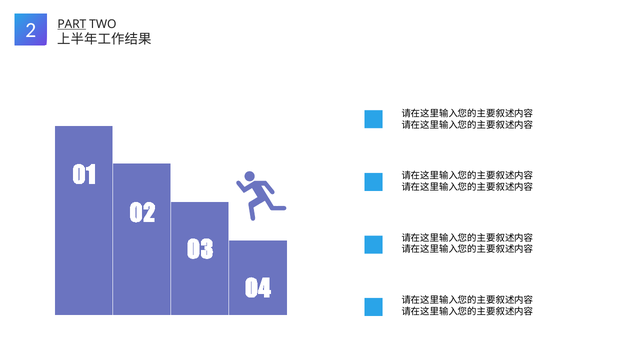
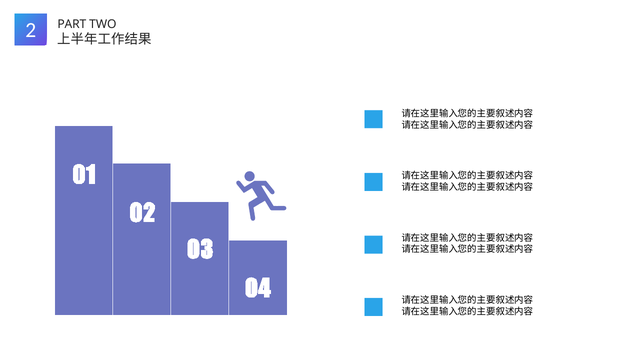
PART underline: present -> none (72, 24)
